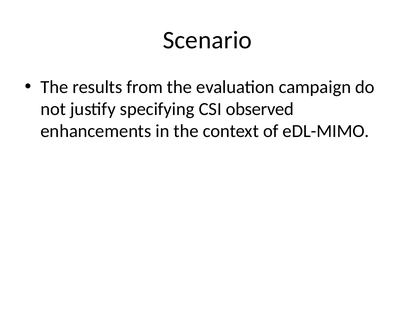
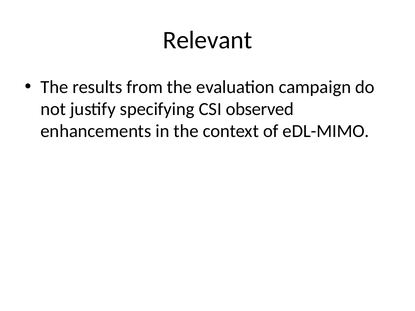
Scenario: Scenario -> Relevant (207, 40)
